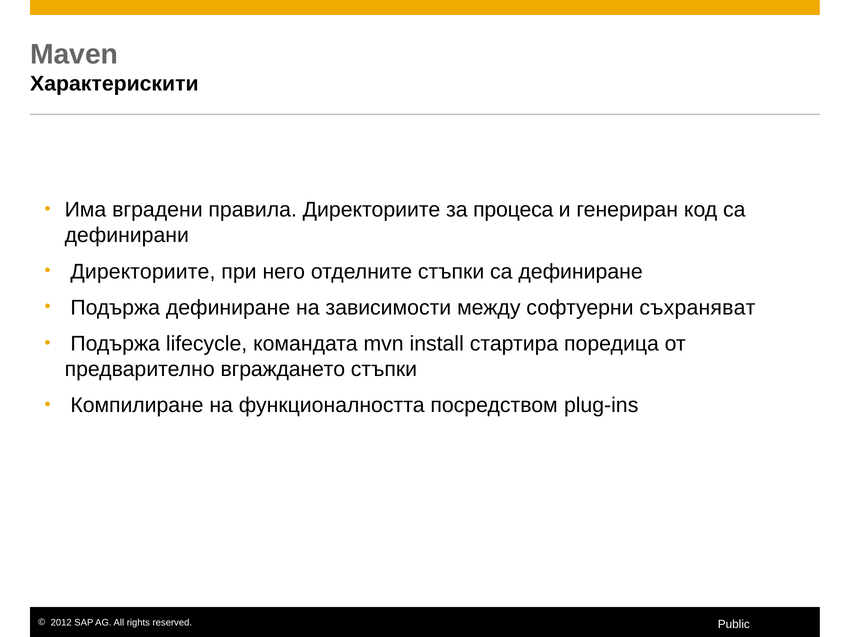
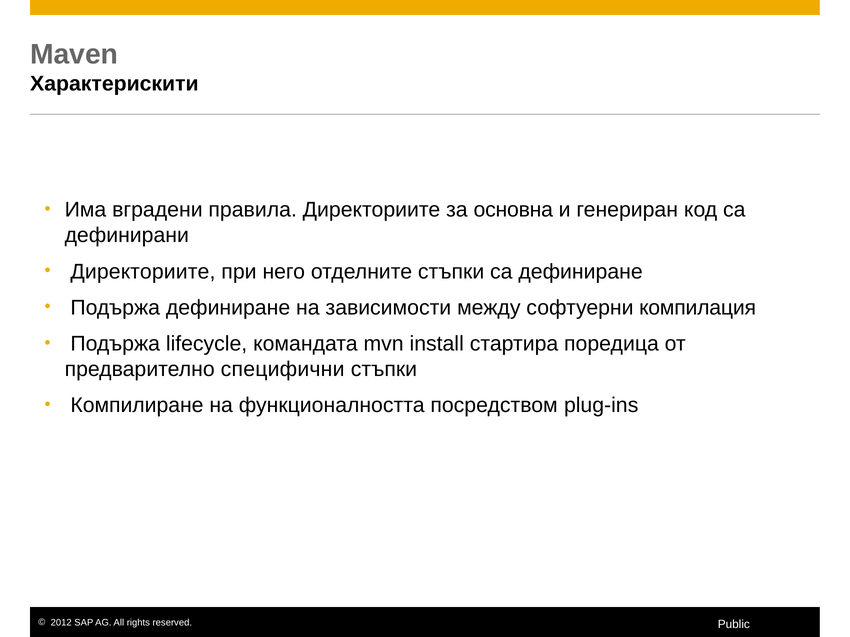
процеса: процеса -> основна (513, 210)
съхраняват: съхраняват -> компилация (698, 308)
вграждането: вграждането -> специфични (283, 369)
